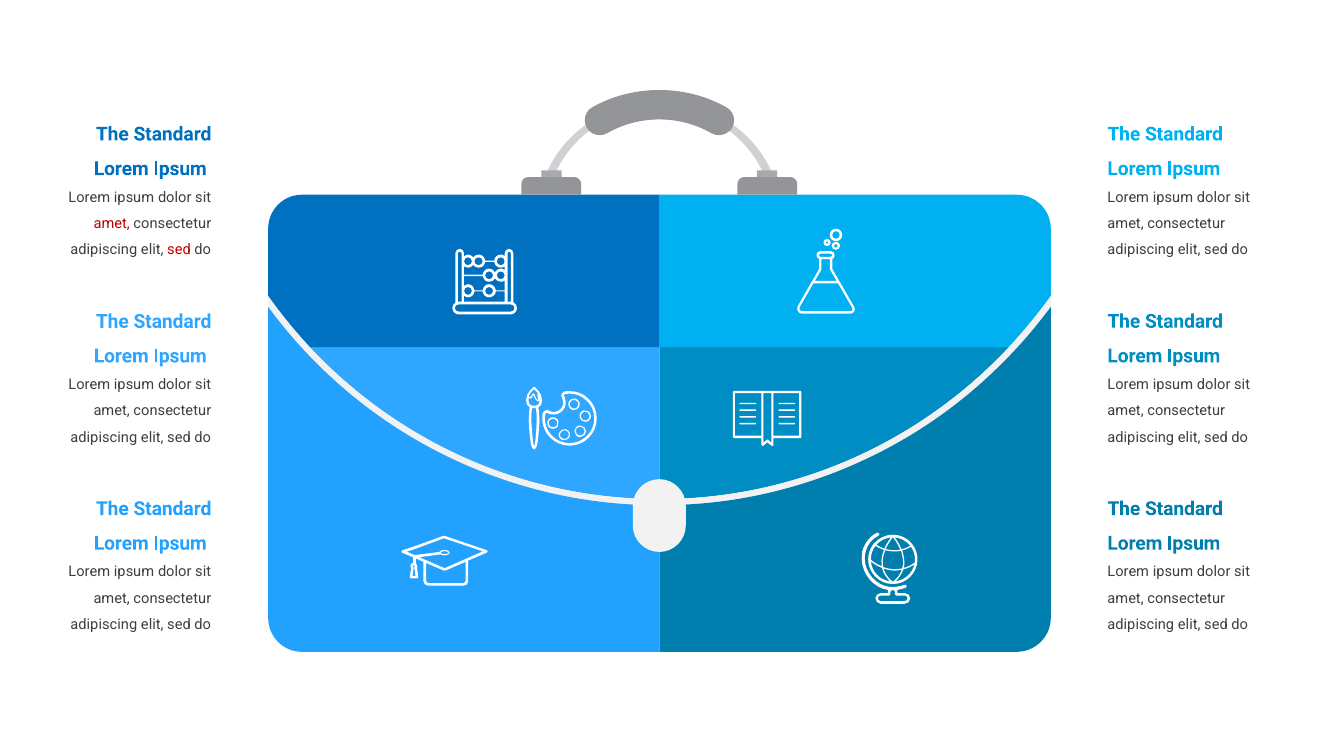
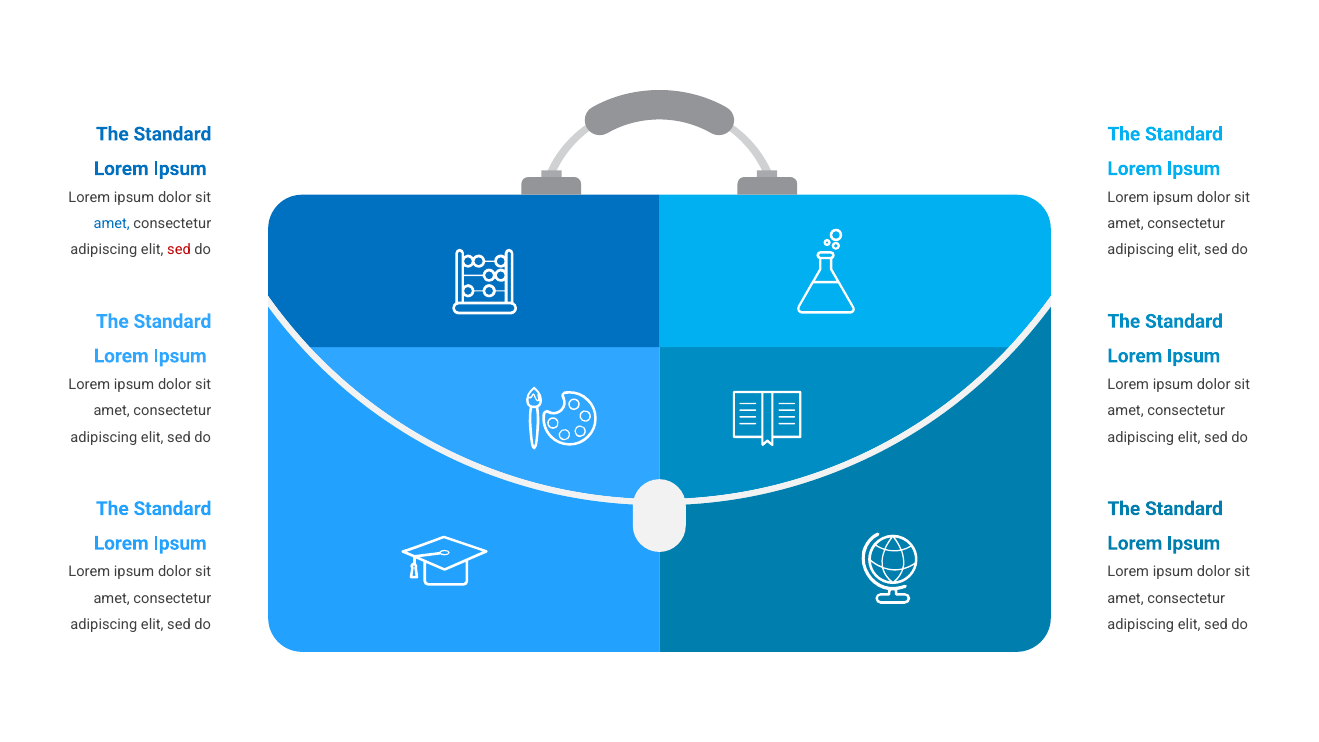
amet colour: red -> blue (112, 224)
